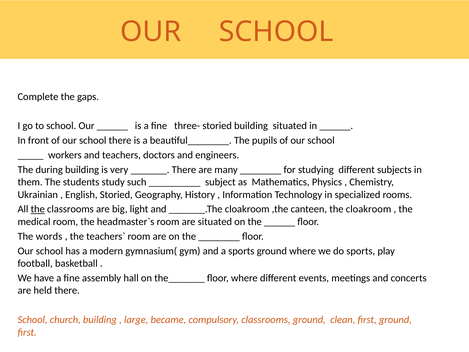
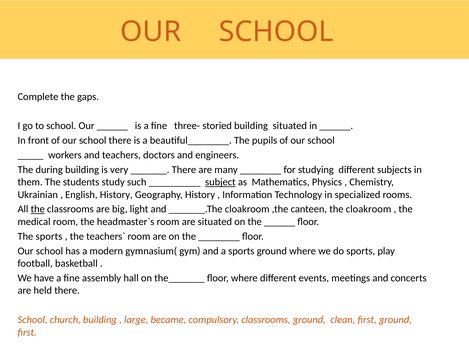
subject underline: none -> present (220, 182)
English Storied: Storied -> History (116, 194)
The words: words -> sports (49, 236)
